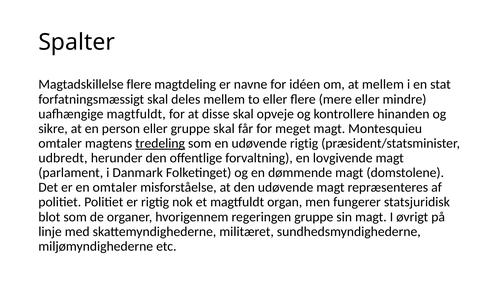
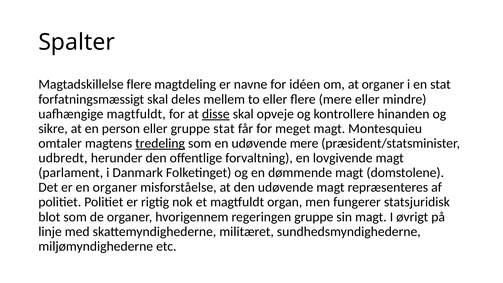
at mellem: mellem -> organer (383, 84)
disse underline: none -> present (216, 114)
gruppe skal: skal -> stat (224, 129)
udøvende rigtig: rigtig -> mere (304, 143)
en omtaler: omtaler -> organer (115, 187)
